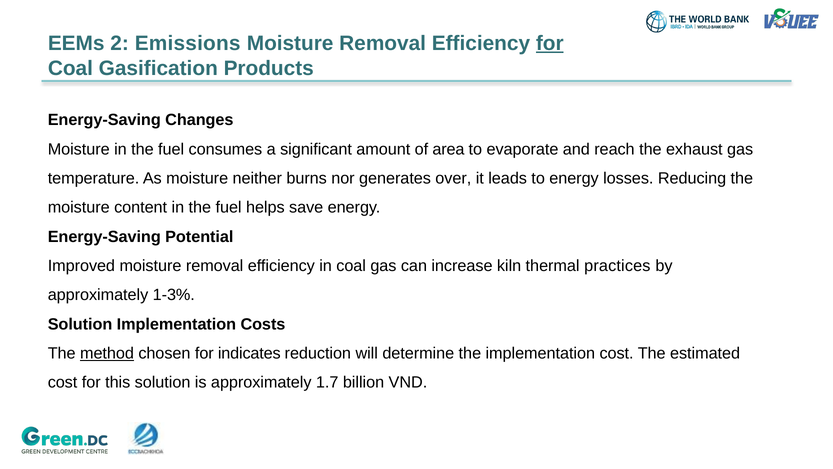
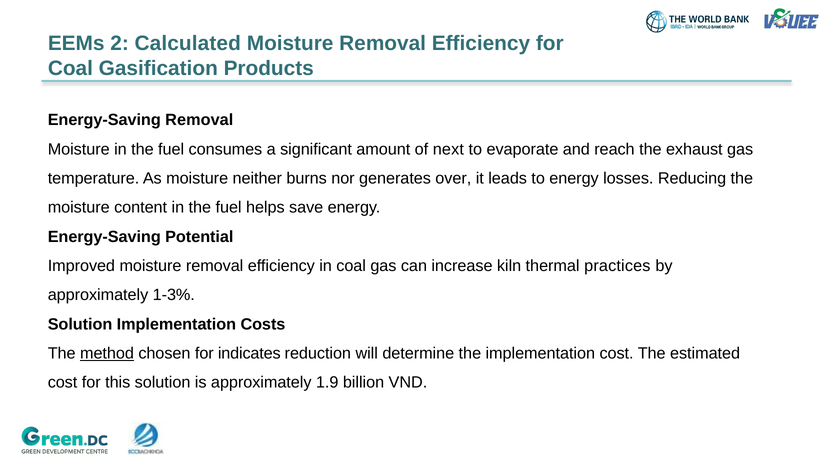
Emissions: Emissions -> Calculated (188, 43)
for underline: present -> none (550, 43)
Energy-Saving Changes: Changes -> Removal (199, 120)
area: area -> next (448, 149)
1.7: 1.7 -> 1.9 (327, 382)
